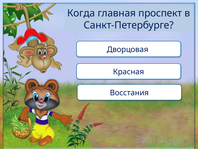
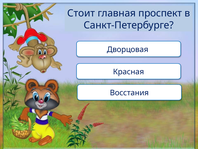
Когда: Когда -> Стоит (81, 13)
